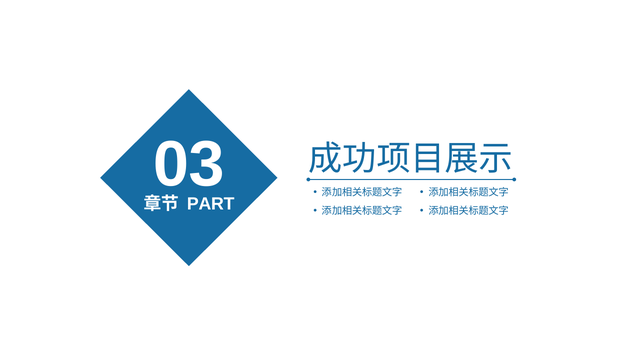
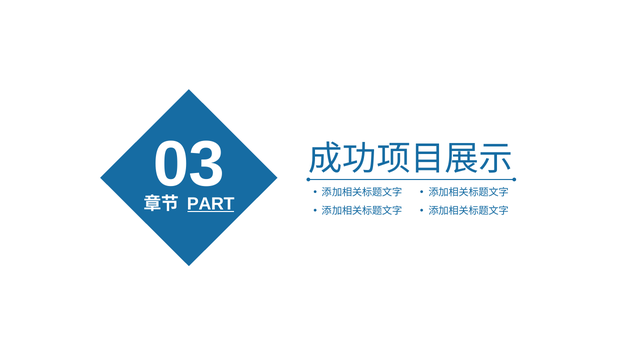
PART underline: none -> present (211, 204)
